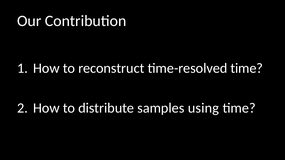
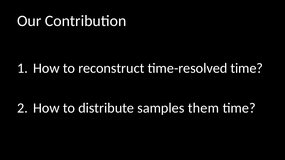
using: using -> them (203, 108)
